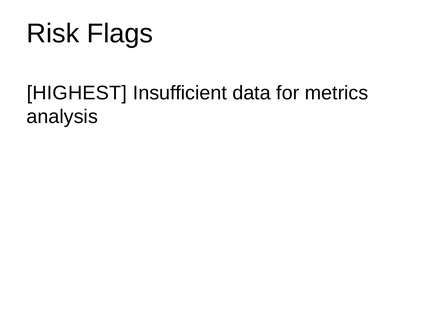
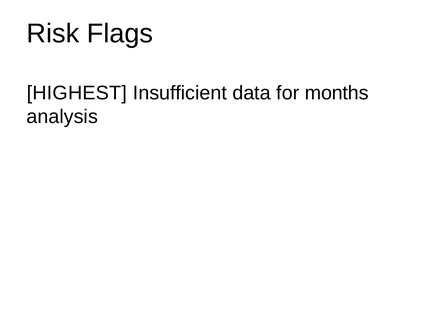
metrics: metrics -> months (337, 93)
